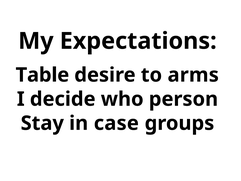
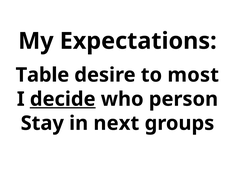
arms: arms -> most (193, 75)
decide underline: none -> present (63, 99)
case: case -> next (116, 123)
